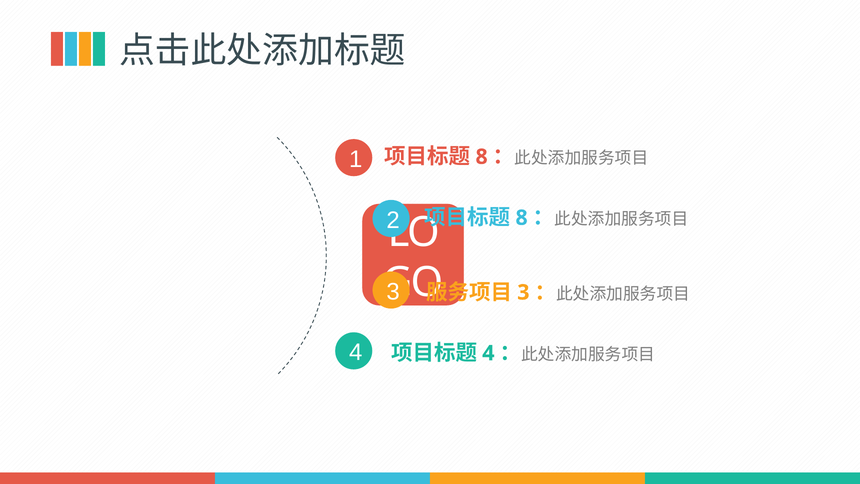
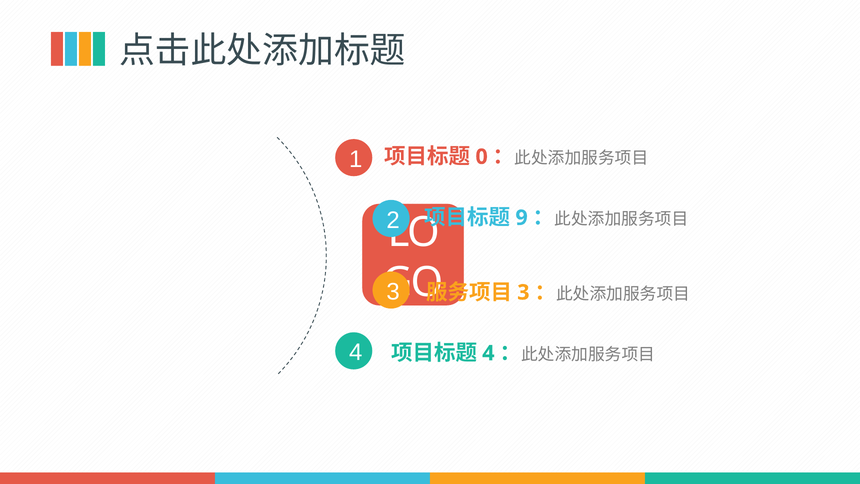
8: 8 -> 0 (482, 157)
8: 8 -> 9 (522, 218)
